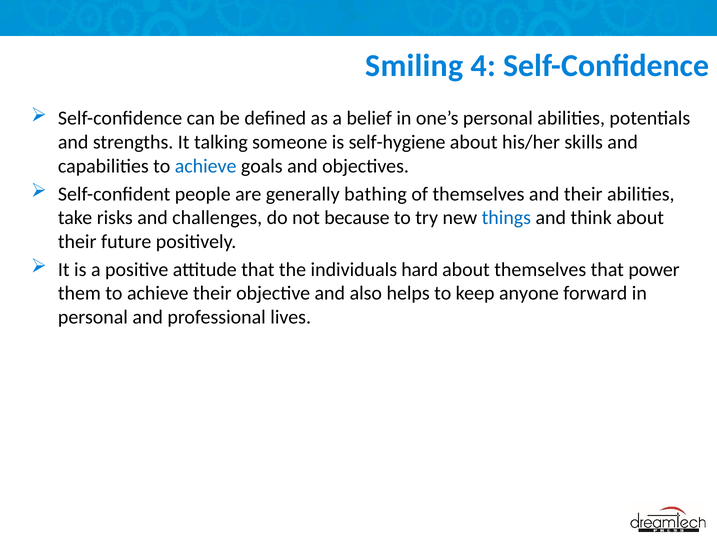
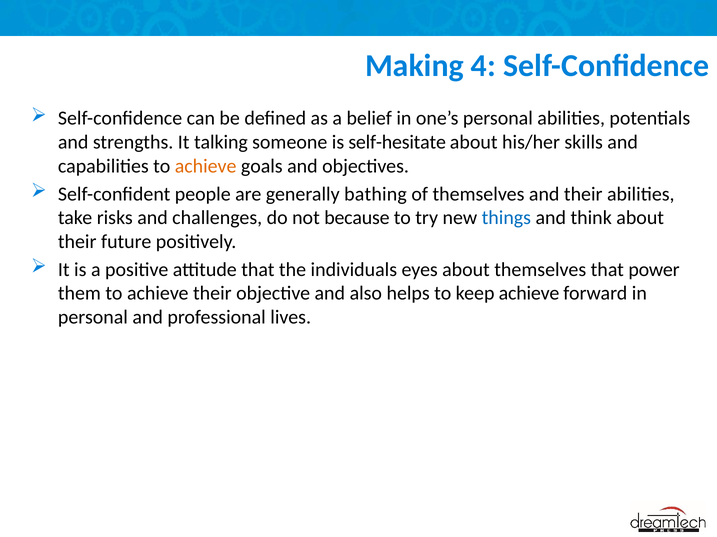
Smiling: Smiling -> Making (414, 66)
self-hygiene: self-hygiene -> self-hesitate (397, 142)
achieve colour: blue -> orange (206, 166)
hard: hard -> eyes (420, 270)
keep anyone: anyone -> achieve (529, 294)
